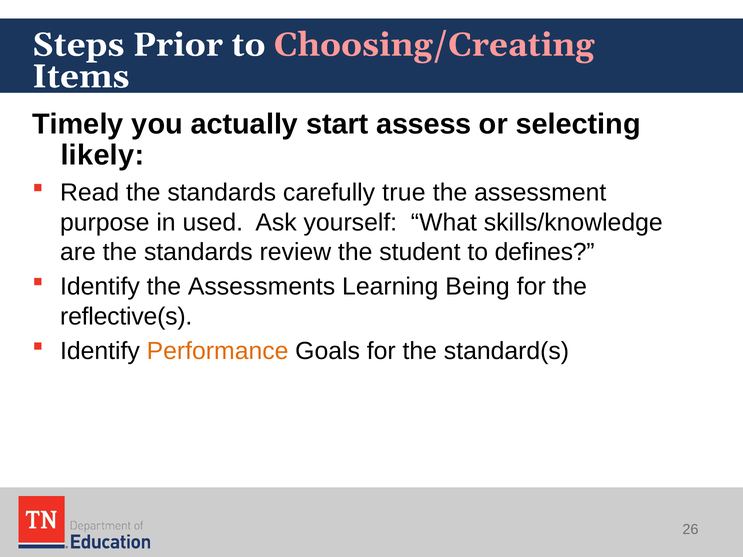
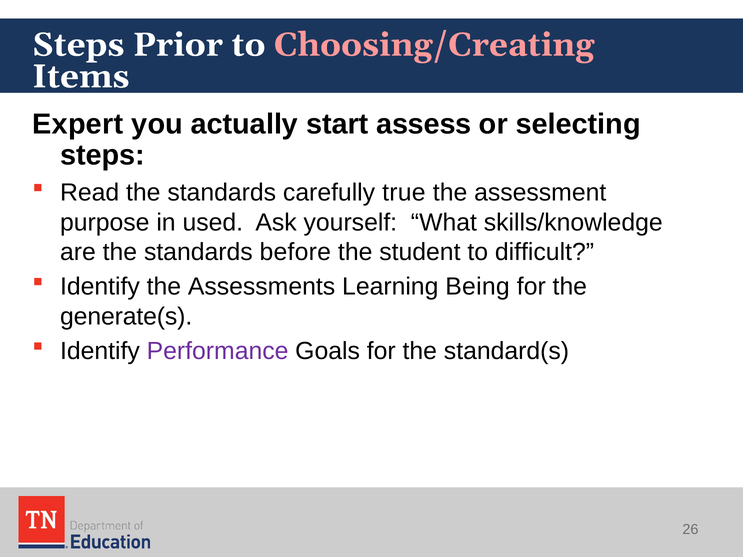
Timely: Timely -> Expert (78, 124)
likely: likely -> steps (103, 156)
review: review -> before (295, 252)
defines: defines -> difficult (544, 252)
reflective(s: reflective(s -> generate(s (126, 317)
Performance colour: orange -> purple (218, 351)
